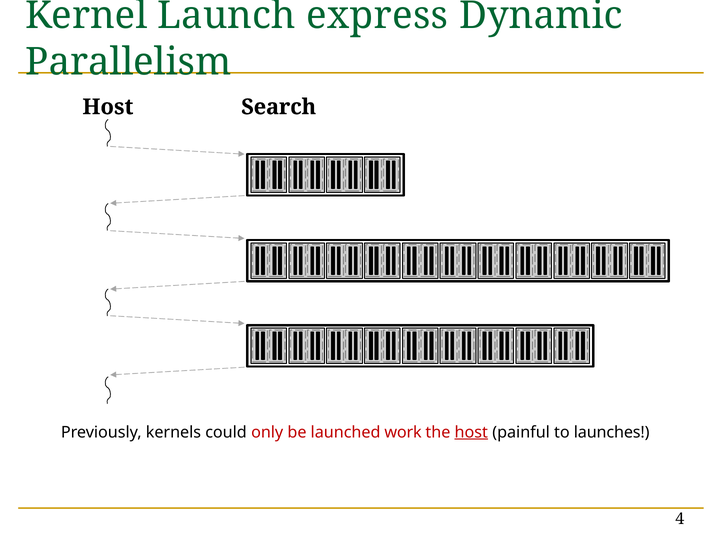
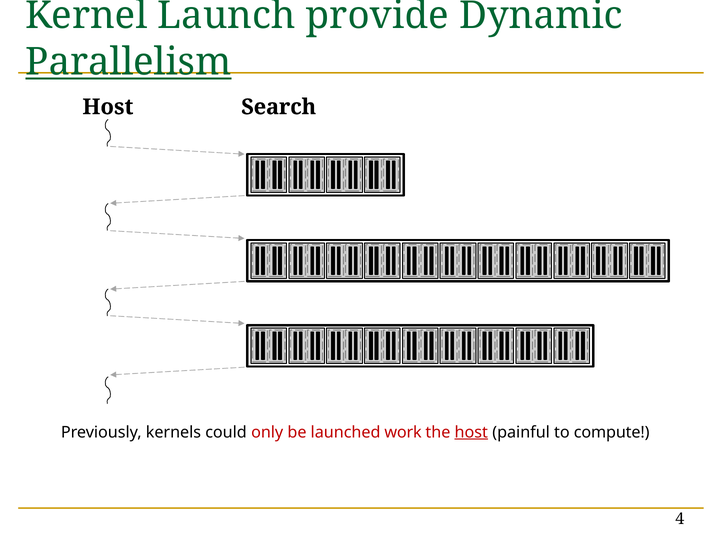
express: express -> provide (377, 16)
Parallelism underline: none -> present (128, 62)
launches: launches -> compute (612, 432)
